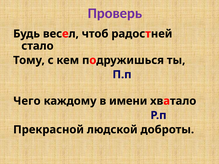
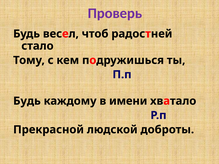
Чего: Чего -> Будь (27, 101)
